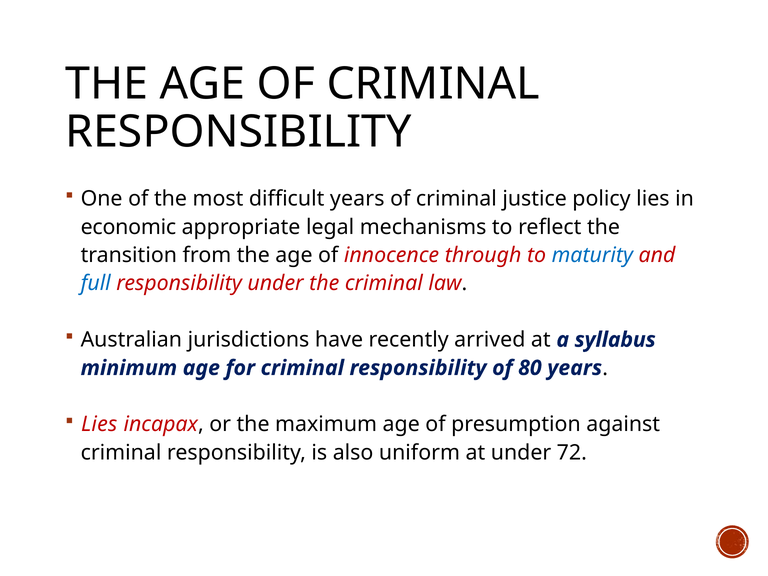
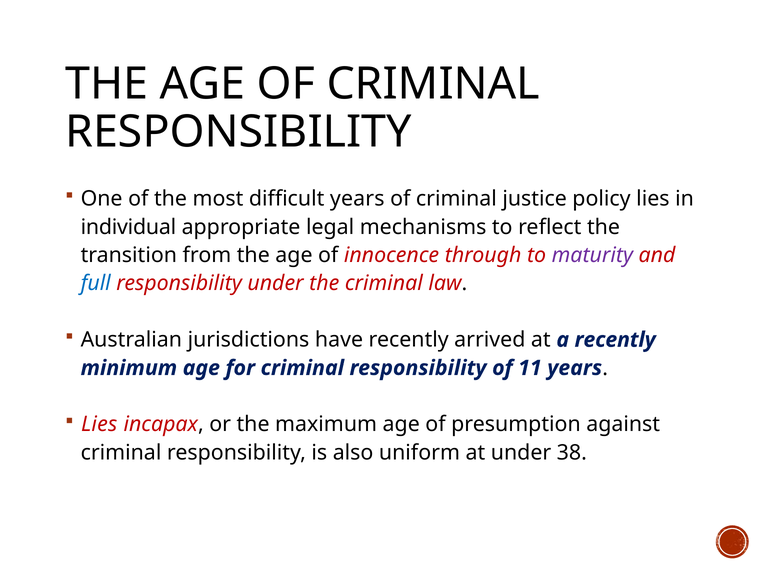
economic: economic -> individual (128, 227)
maturity colour: blue -> purple (592, 255)
a syllabus: syllabus -> recently (615, 340)
80: 80 -> 11 (530, 368)
72: 72 -> 38 (572, 453)
